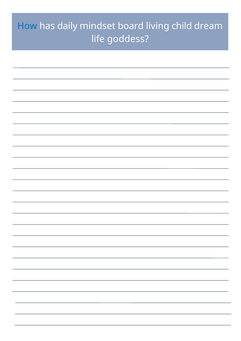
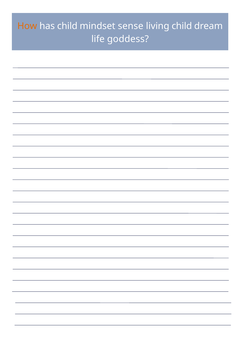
How colour: blue -> orange (27, 26)
has daily: daily -> child (67, 26)
board: board -> sense (131, 26)
